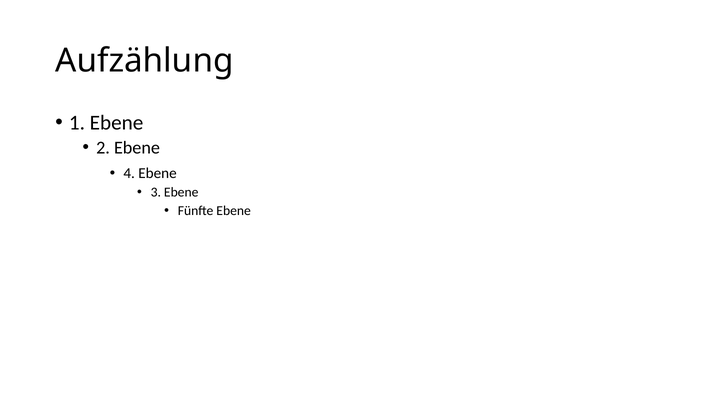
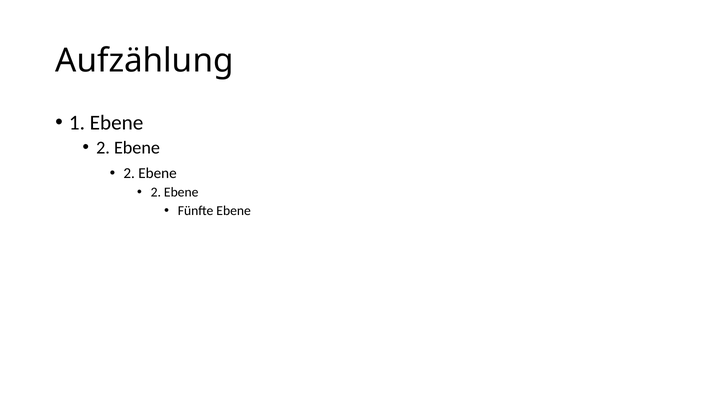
4: 4 -> 2 (129, 173)
3: 3 -> 2 (156, 193)
